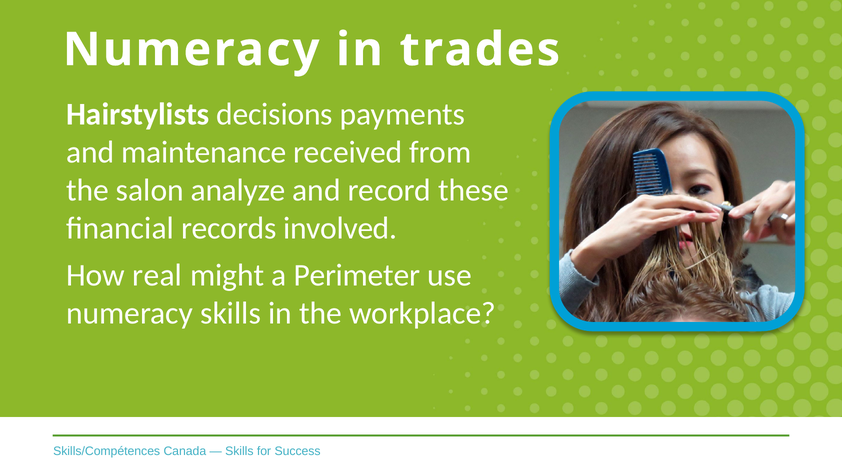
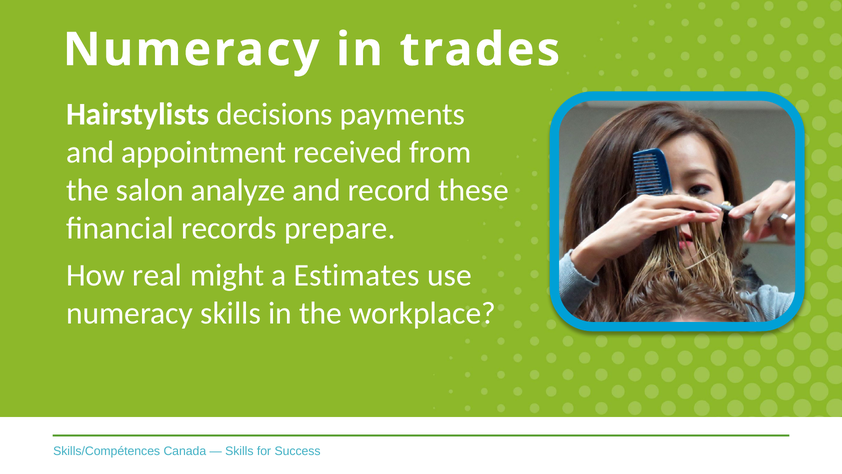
maintenance: maintenance -> appointment (204, 152)
involved: involved -> prepare (340, 228)
Perimeter: Perimeter -> Estimates (357, 275)
